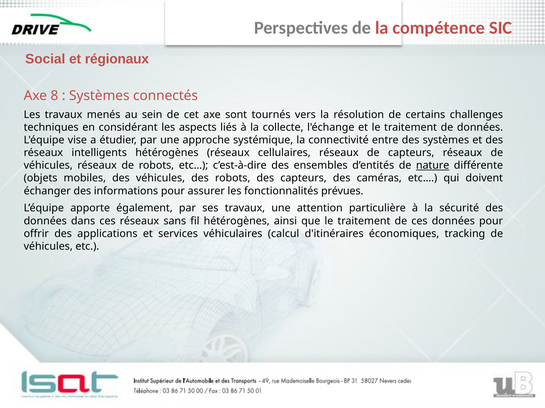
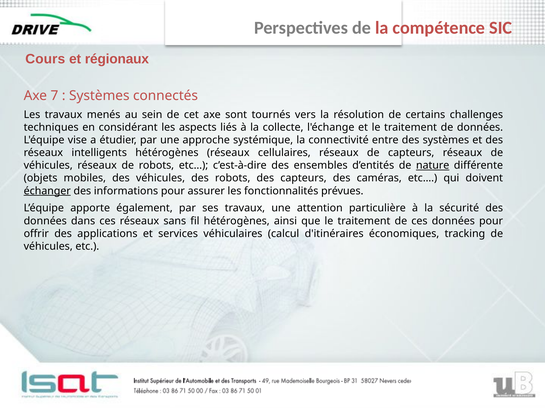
Social: Social -> Cours (45, 59)
8: 8 -> 7 (54, 96)
échanger underline: none -> present (47, 191)
